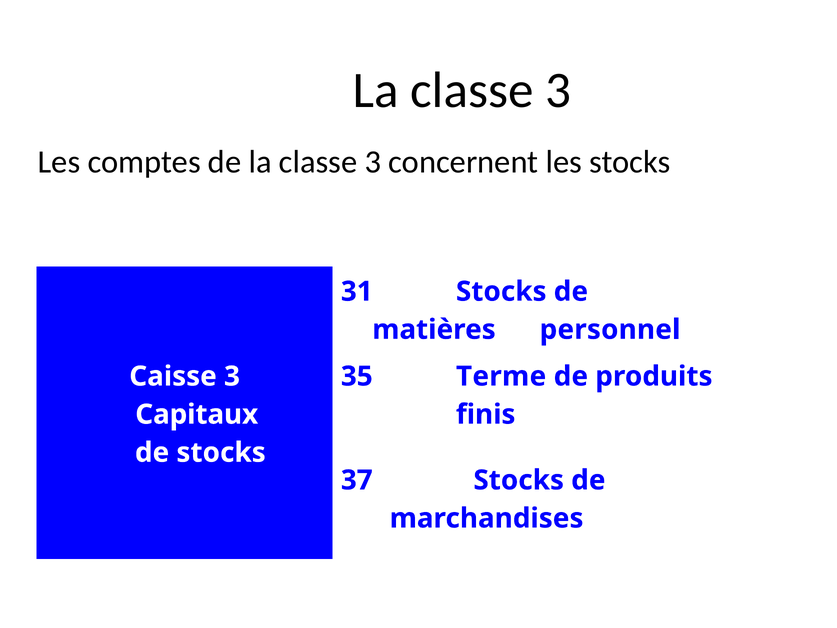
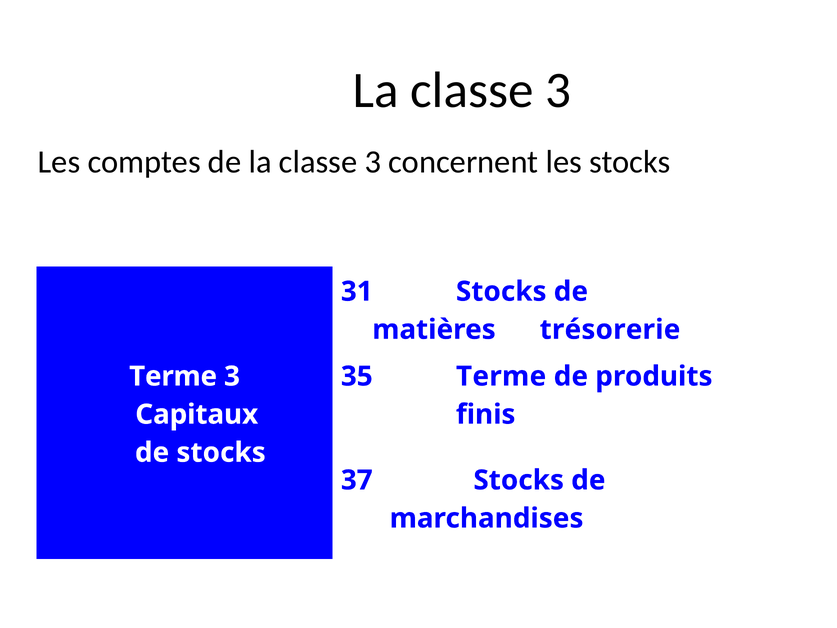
personnel: personnel -> trésorerie (610, 330)
Caisse: Caisse -> Terme (173, 376)
